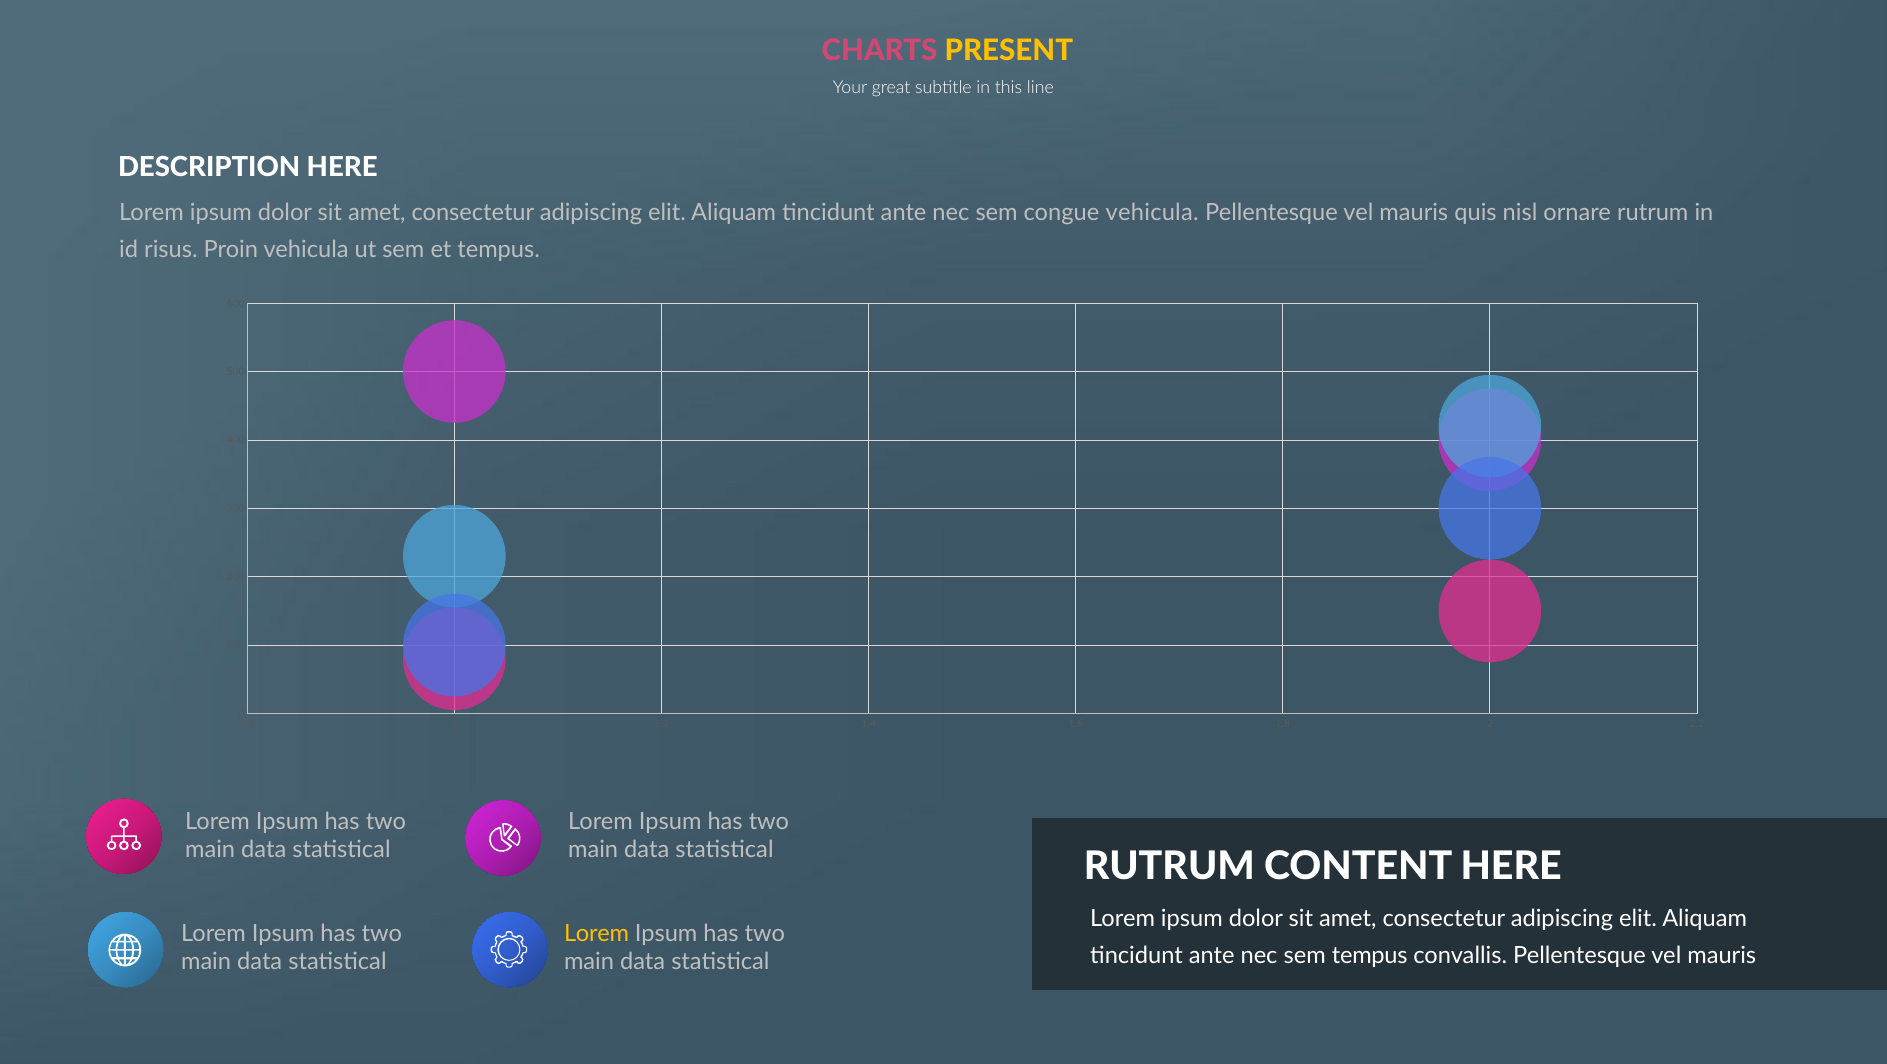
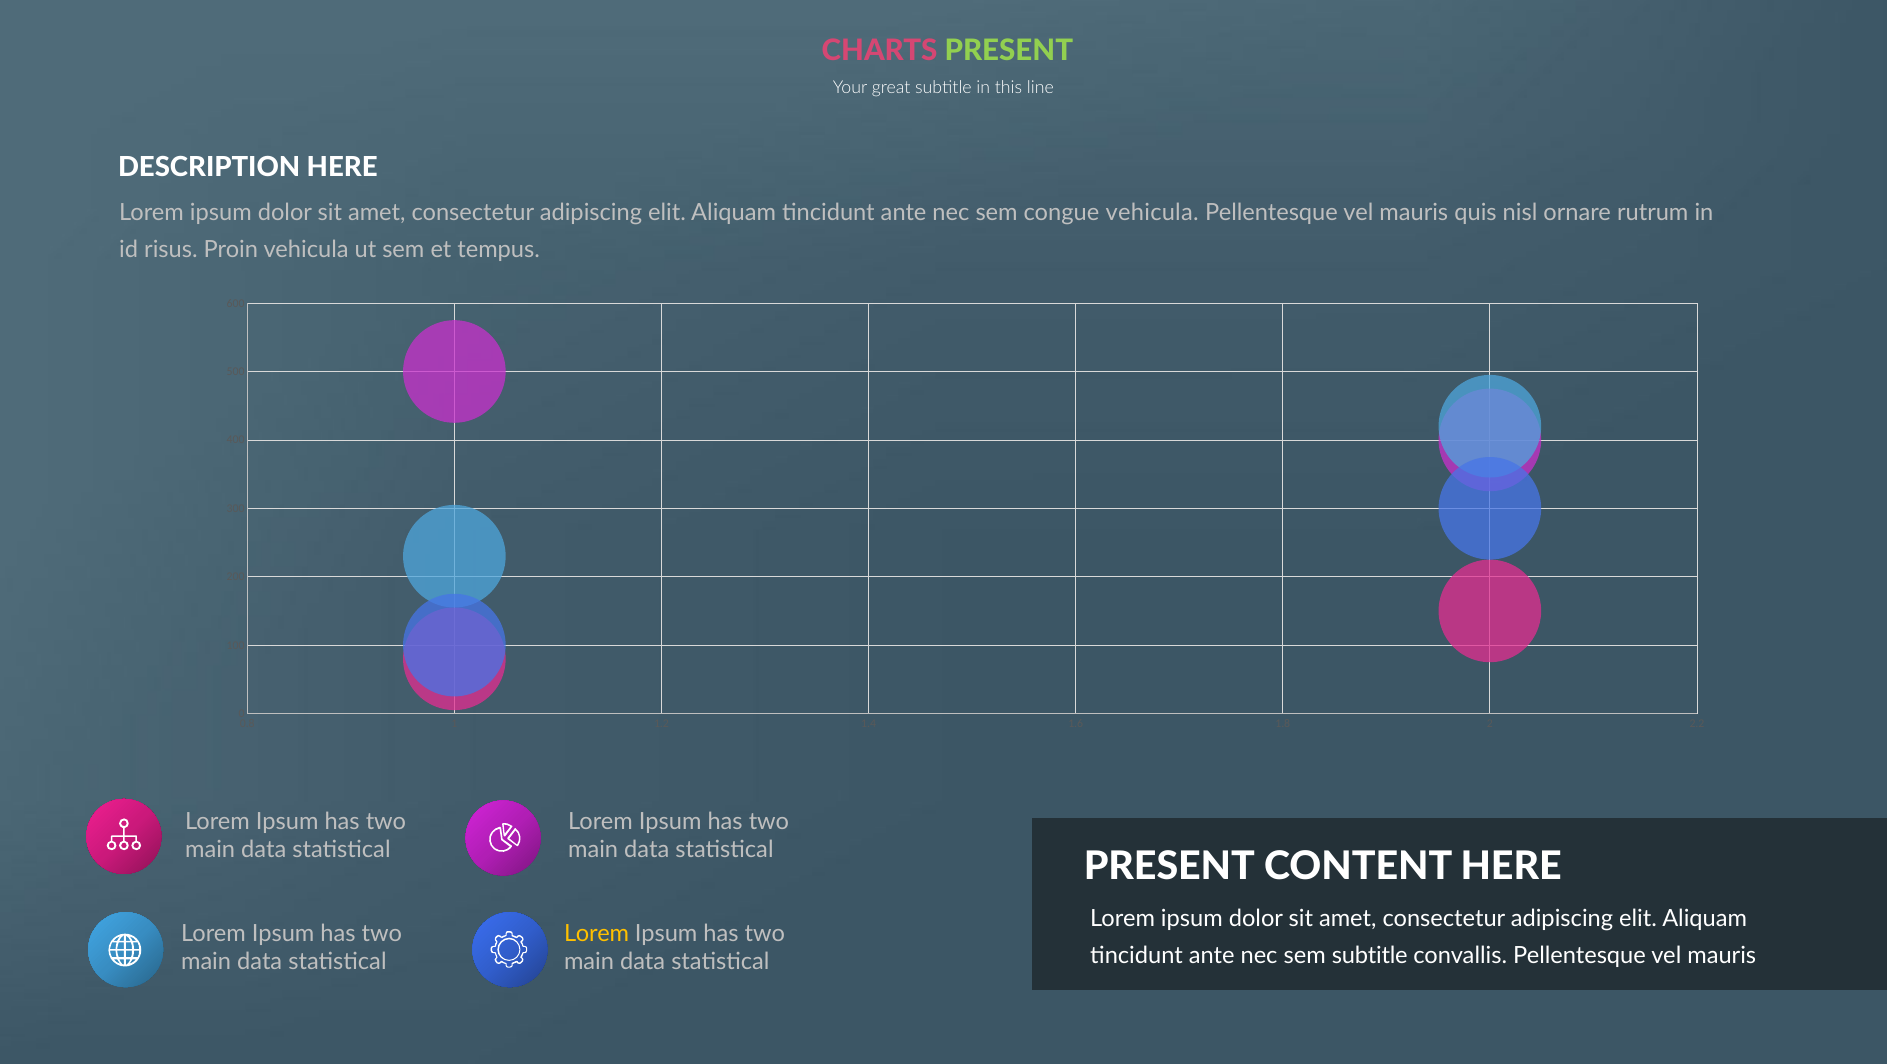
PRESENT colour: yellow -> light green (1009, 51)
RUTRUM: RUTRUM -> PRESENT (1169, 866)
sem tempus: tempus -> subtitle (1370, 956)
